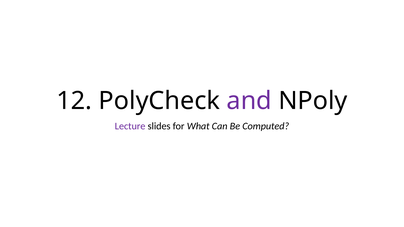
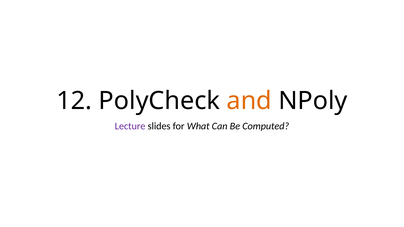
and colour: purple -> orange (249, 101)
